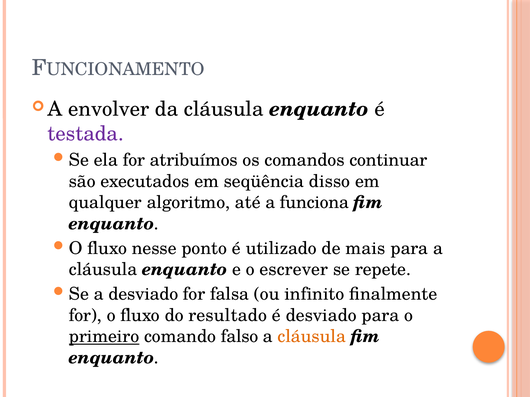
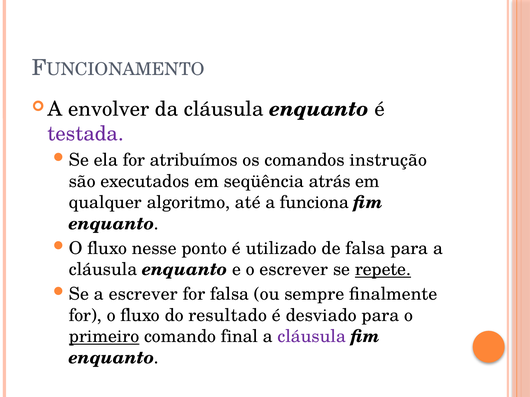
continuar: continuar -> instrução (388, 160)
disso: disso -> atrás (330, 181)
de mais: mais -> falsa (365, 249)
repete underline: none -> present (383, 270)
a desviado: desviado -> escrever (143, 295)
infinito: infinito -> sempre (314, 295)
falso: falso -> final (240, 337)
cláusula colour: orange -> purple (312, 337)
